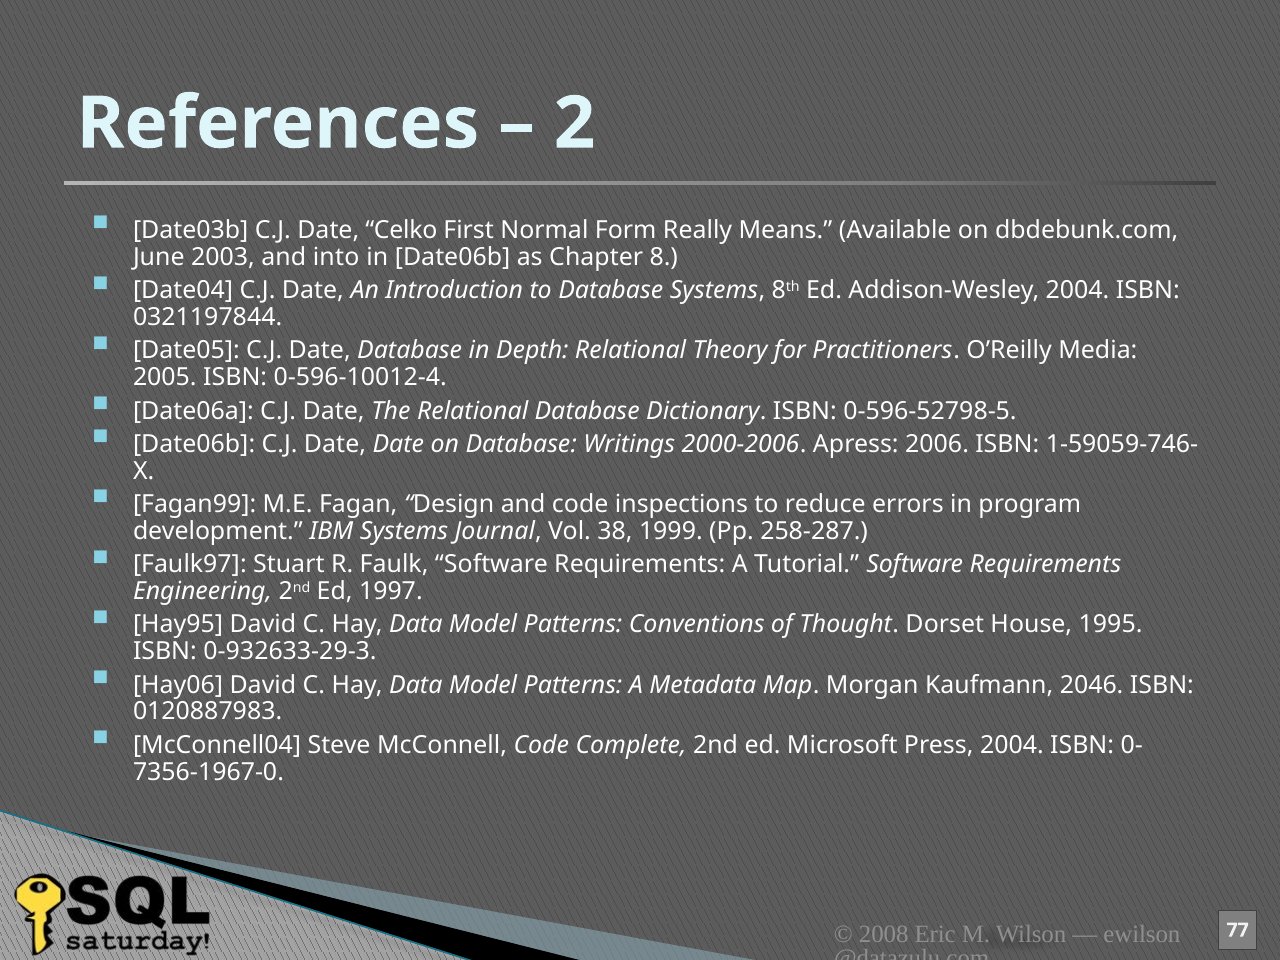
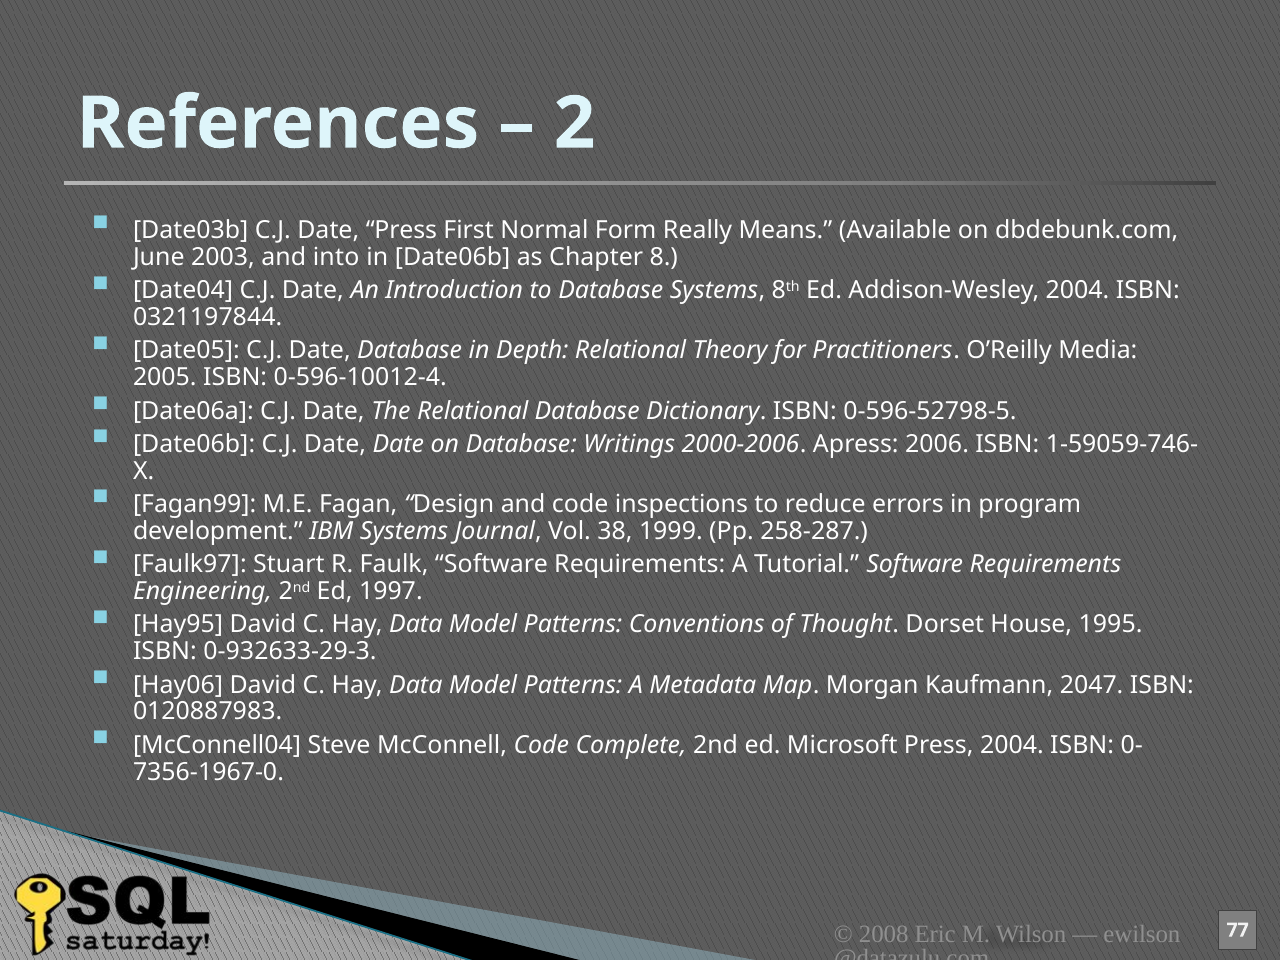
Date Celko: Celko -> Press (401, 230)
2046: 2046 -> 2047 (1092, 685)
